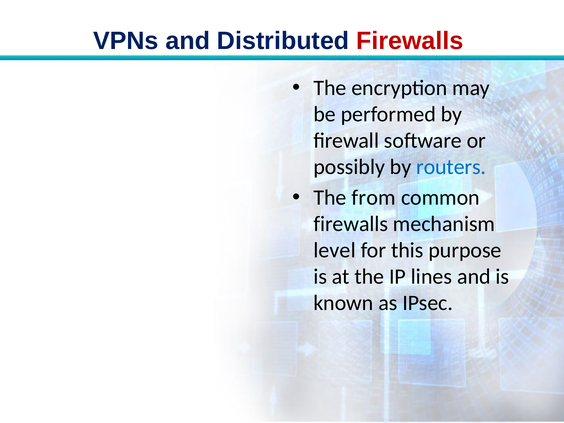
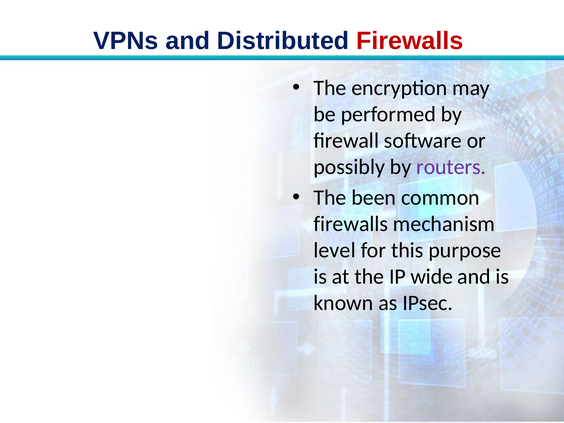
routers colour: blue -> purple (451, 167)
from: from -> been (374, 198)
lines: lines -> wide (432, 277)
